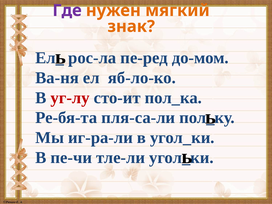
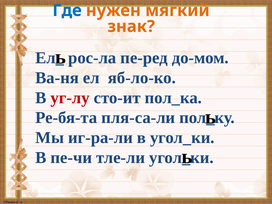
Где colour: purple -> blue (67, 10)
